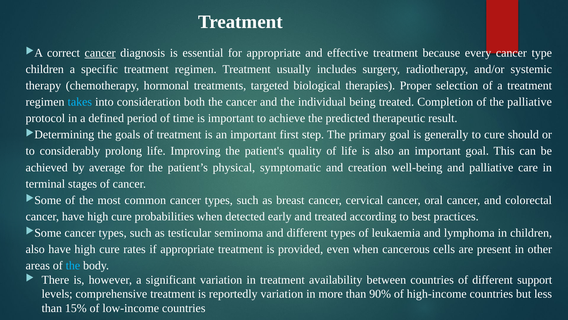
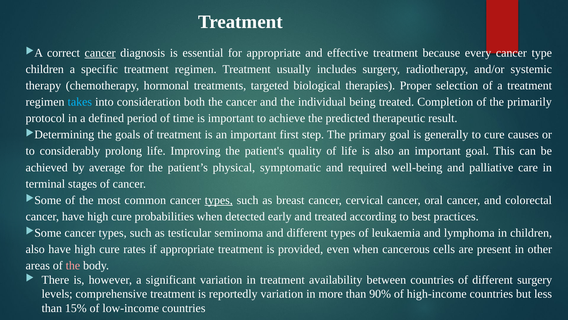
the palliative: palliative -> primarily (530, 102)
should: should -> causes (523, 134)
creation: creation -> required (367, 167)
types underline: none -> present (219, 200)
the colour: light blue -> pink (73, 265)
different support: support -> surgery (535, 279)
